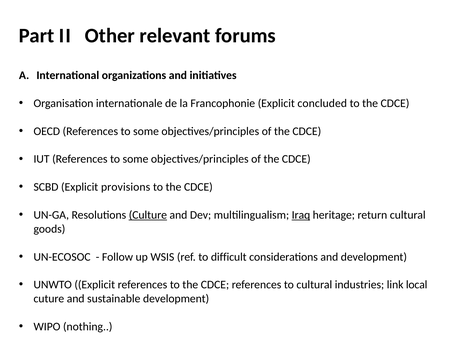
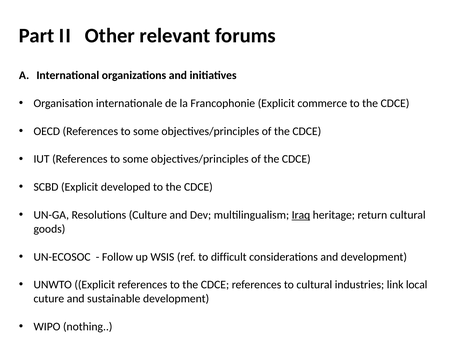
concluded: concluded -> commerce (322, 103)
provisions: provisions -> developed (126, 187)
Culture underline: present -> none (148, 215)
